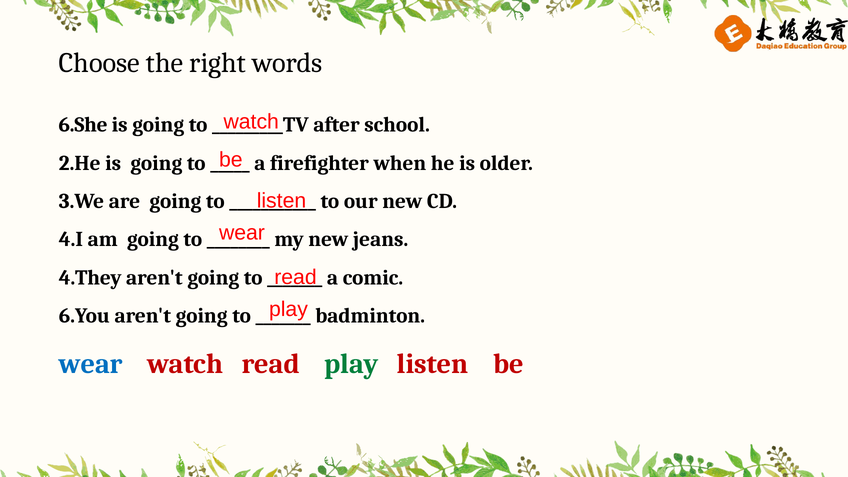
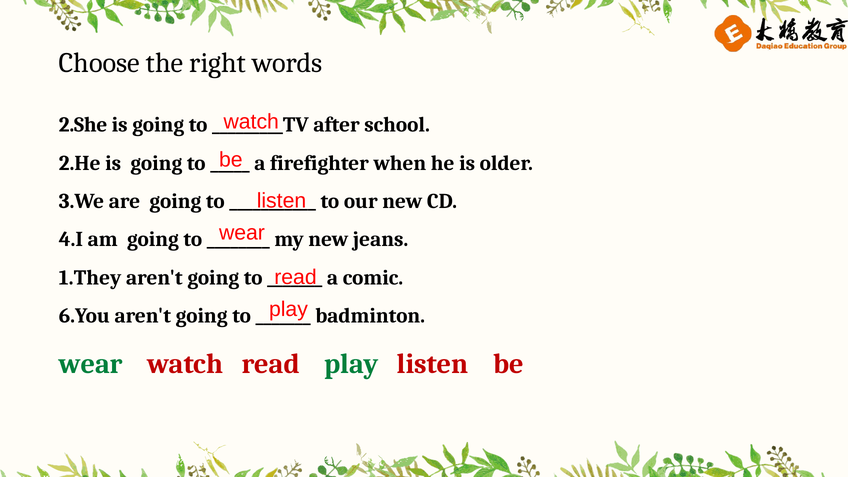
6.She: 6.She -> 2.She (83, 125)
4.They: 4.They -> 1.They (90, 278)
wear colour: blue -> green (91, 364)
